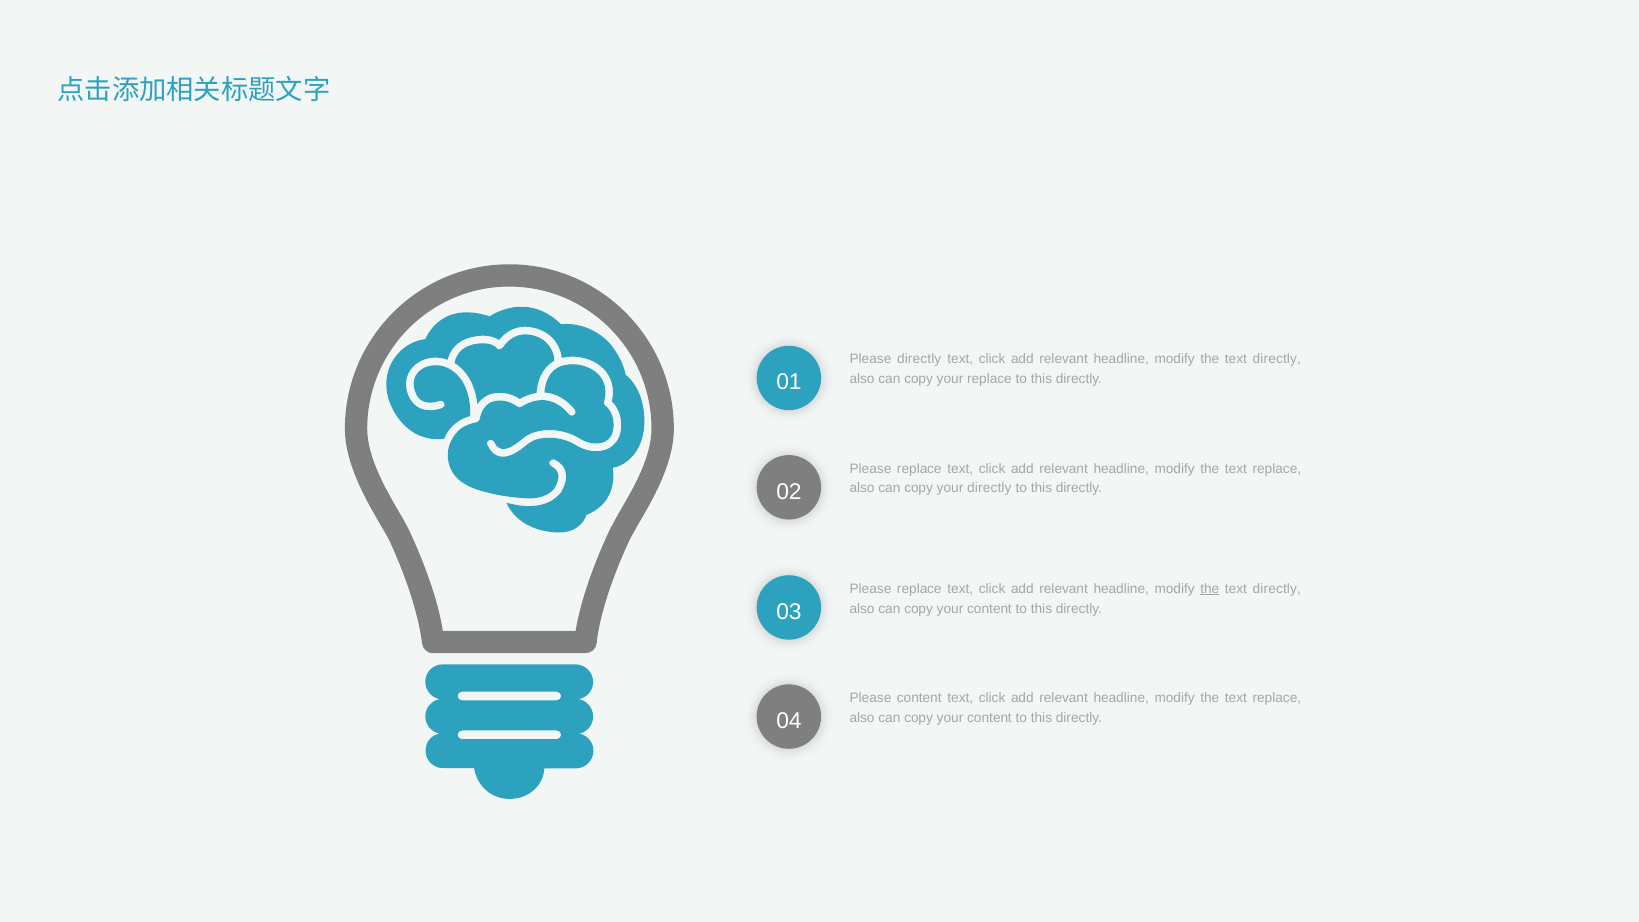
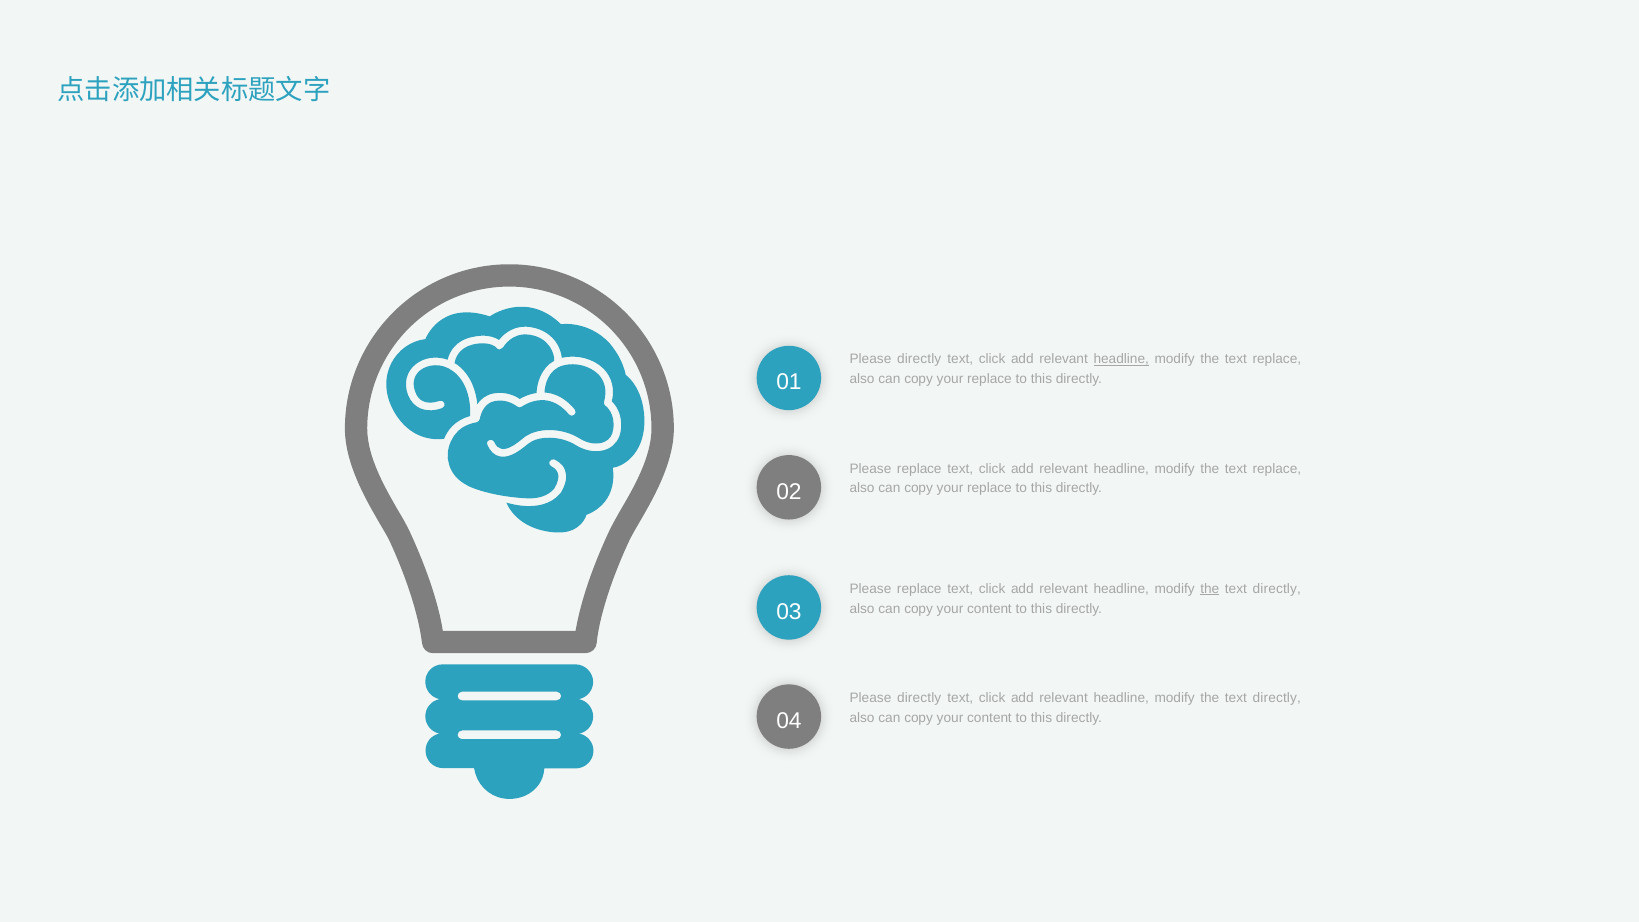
headline underline: none -> present (1121, 359)
directly: directly -> replace (1277, 359)
directly: directly -> replace (989, 488)
content: content -> directly (919, 698)
replace: replace -> directly (1277, 698)
